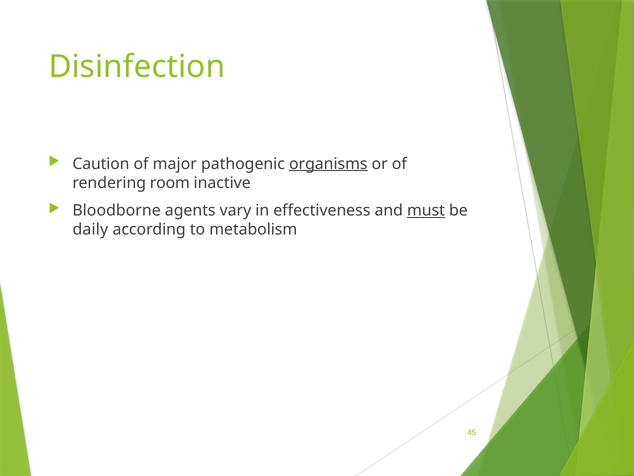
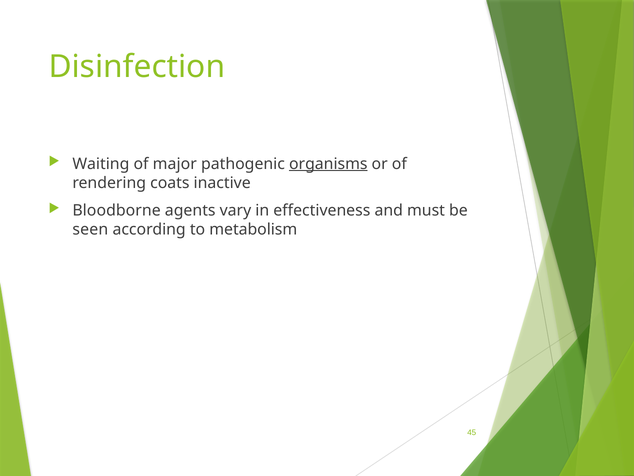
Caution: Caution -> Waiting (101, 164)
room: room -> coats (170, 183)
must underline: present -> none (426, 210)
daily: daily -> seen (90, 229)
